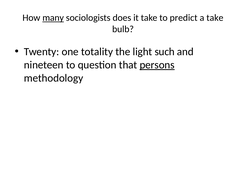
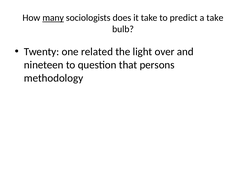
totality: totality -> related (97, 52)
such: such -> over (165, 52)
persons underline: present -> none (157, 65)
